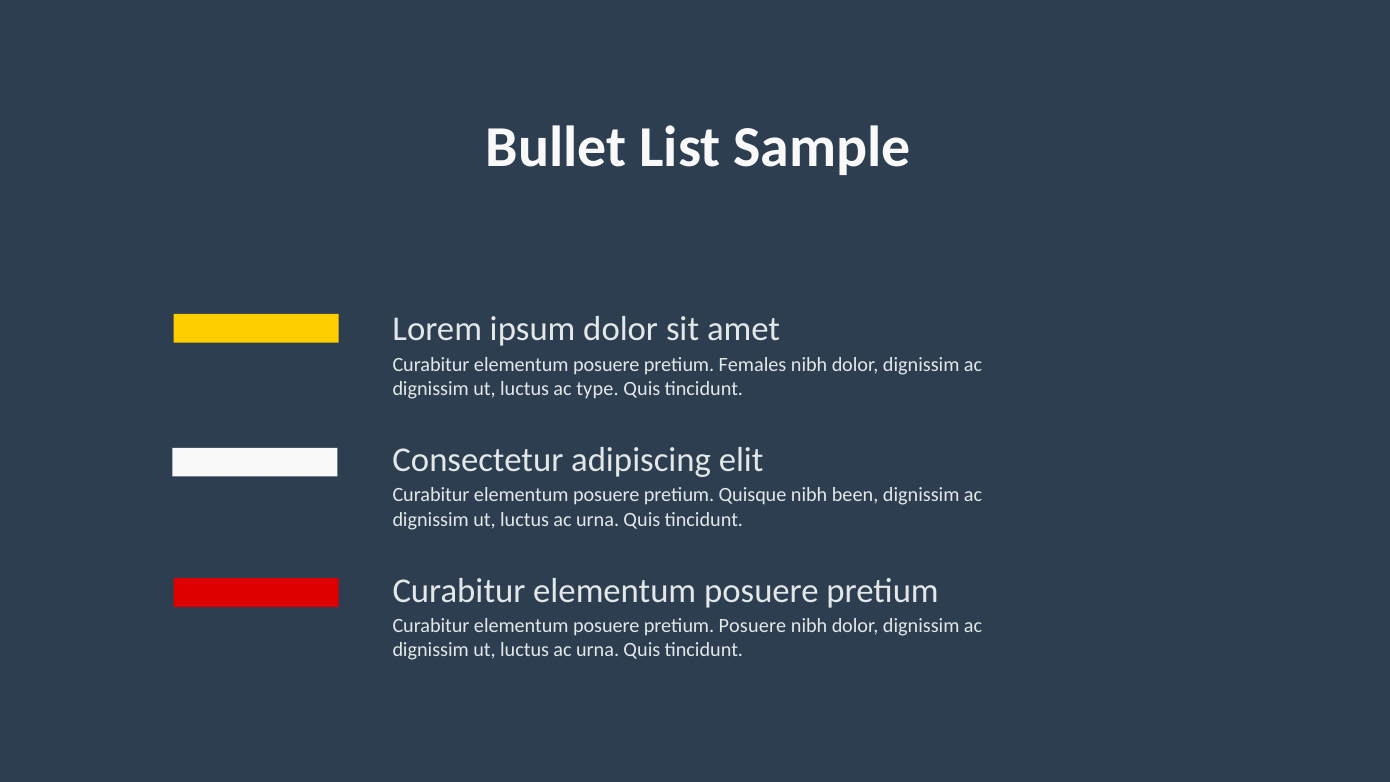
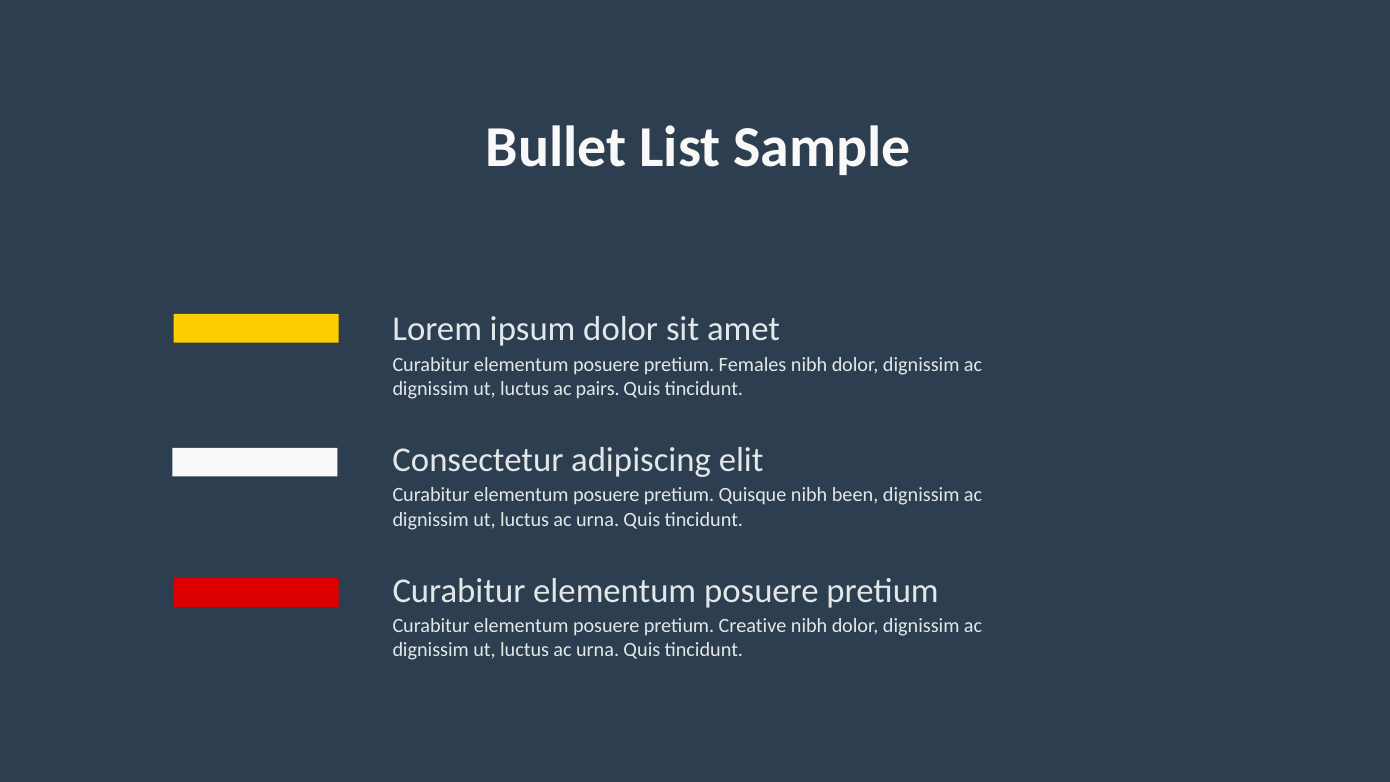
type: type -> pairs (598, 389)
pretium Posuere: Posuere -> Creative (753, 626)
